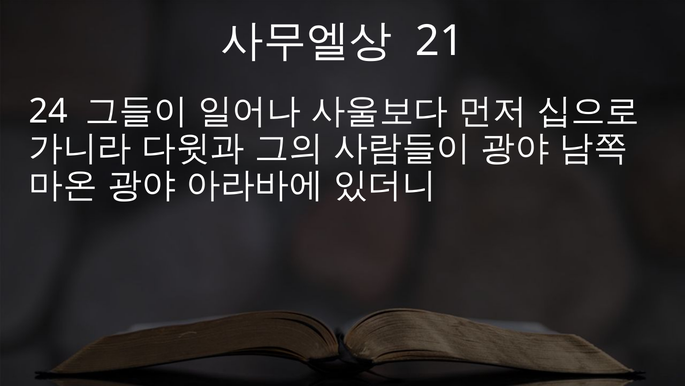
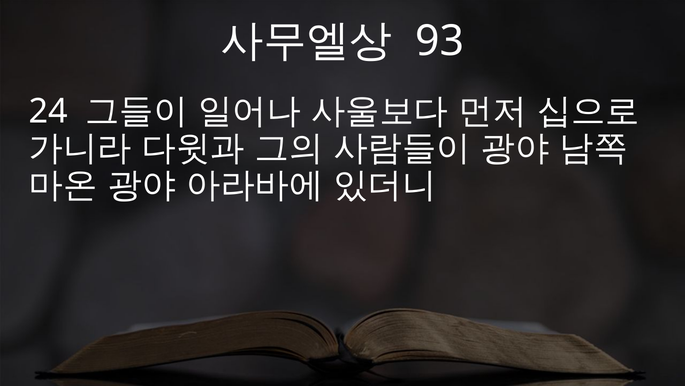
21: 21 -> 93 (440, 41)
